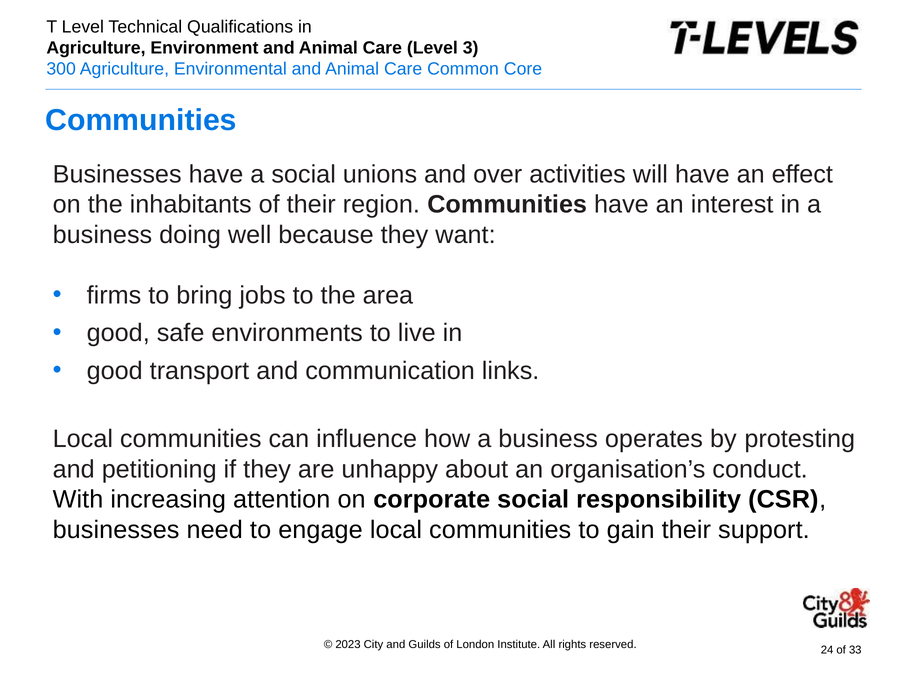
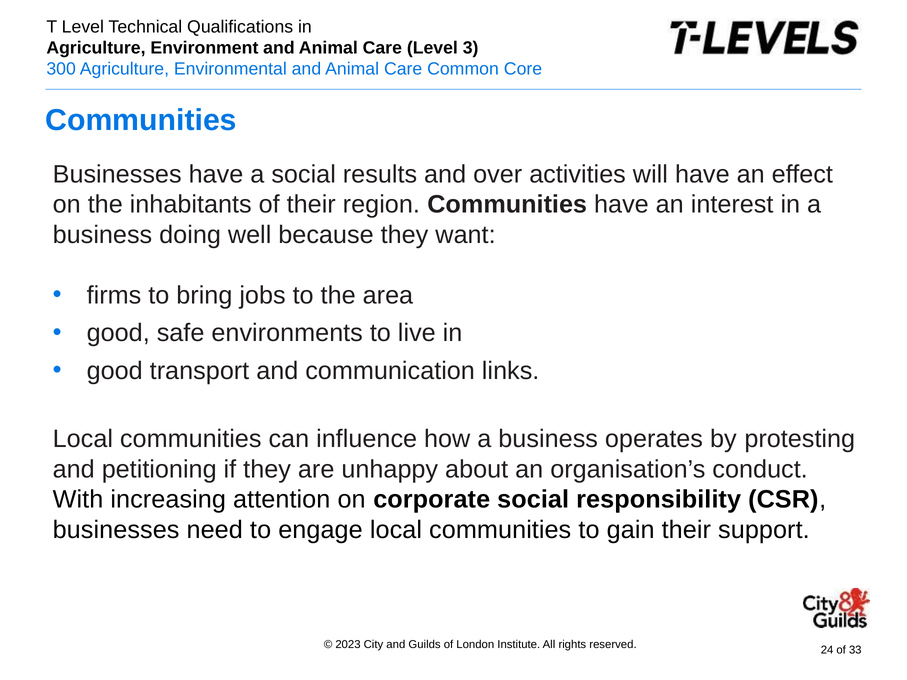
unions: unions -> results (380, 175)
